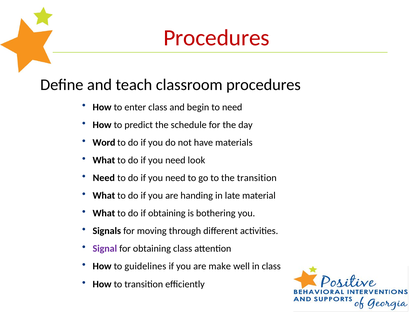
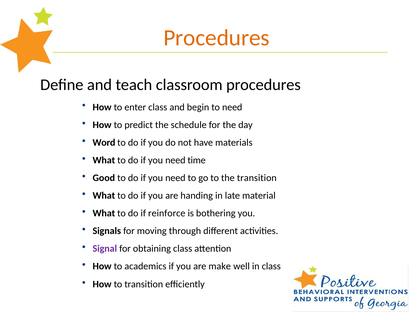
Procedures colour: red -> orange (216, 38)
look: look -> time (197, 160)
Need: Need -> Good (104, 178)
if obtaining: obtaining -> reinforce (167, 213)
guidelines: guidelines -> academics (145, 267)
